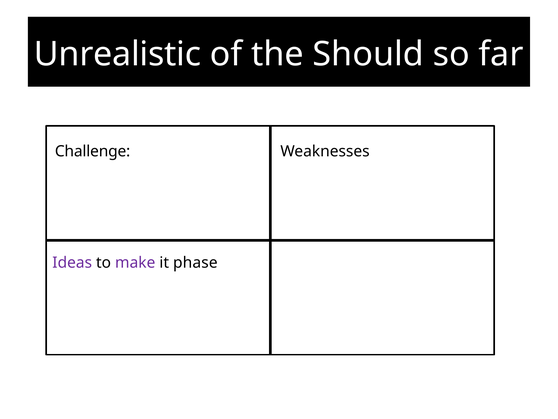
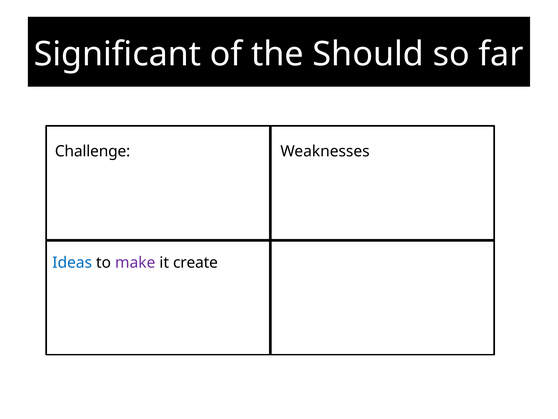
Unrealistic: Unrealistic -> Significant (117, 54)
Ideas colour: purple -> blue (72, 262)
phase: phase -> create (195, 262)
